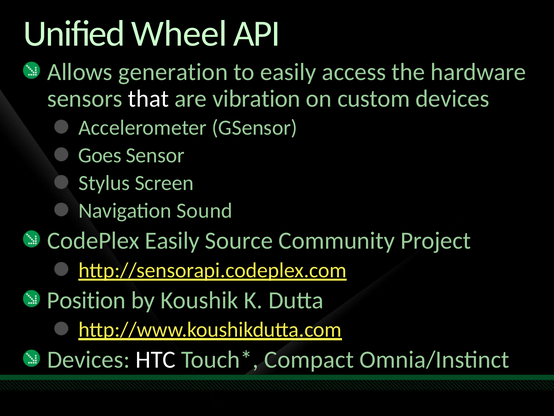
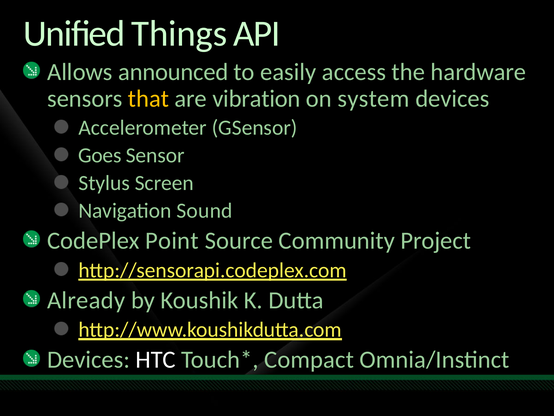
Wheel: Wheel -> Things (179, 34)
generation: generation -> announced (173, 72)
that colour: white -> yellow (148, 98)
custom: custom -> system (373, 98)
CodePlex Easily: Easily -> Point (172, 240)
Position: Position -> Already (86, 300)
